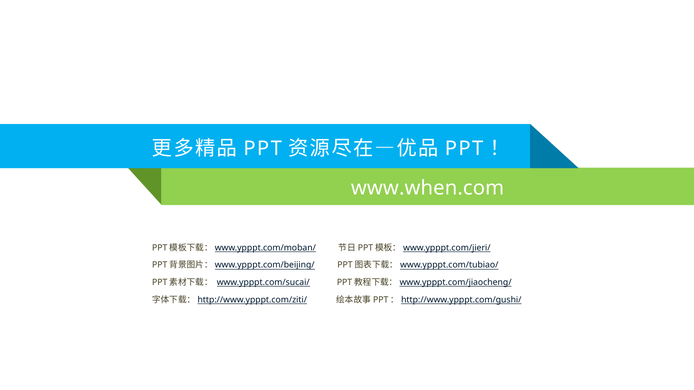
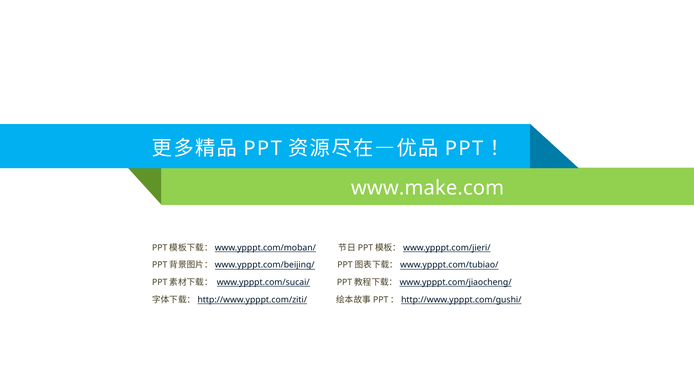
www.when.com: www.when.com -> www.make.com (428, 188)
